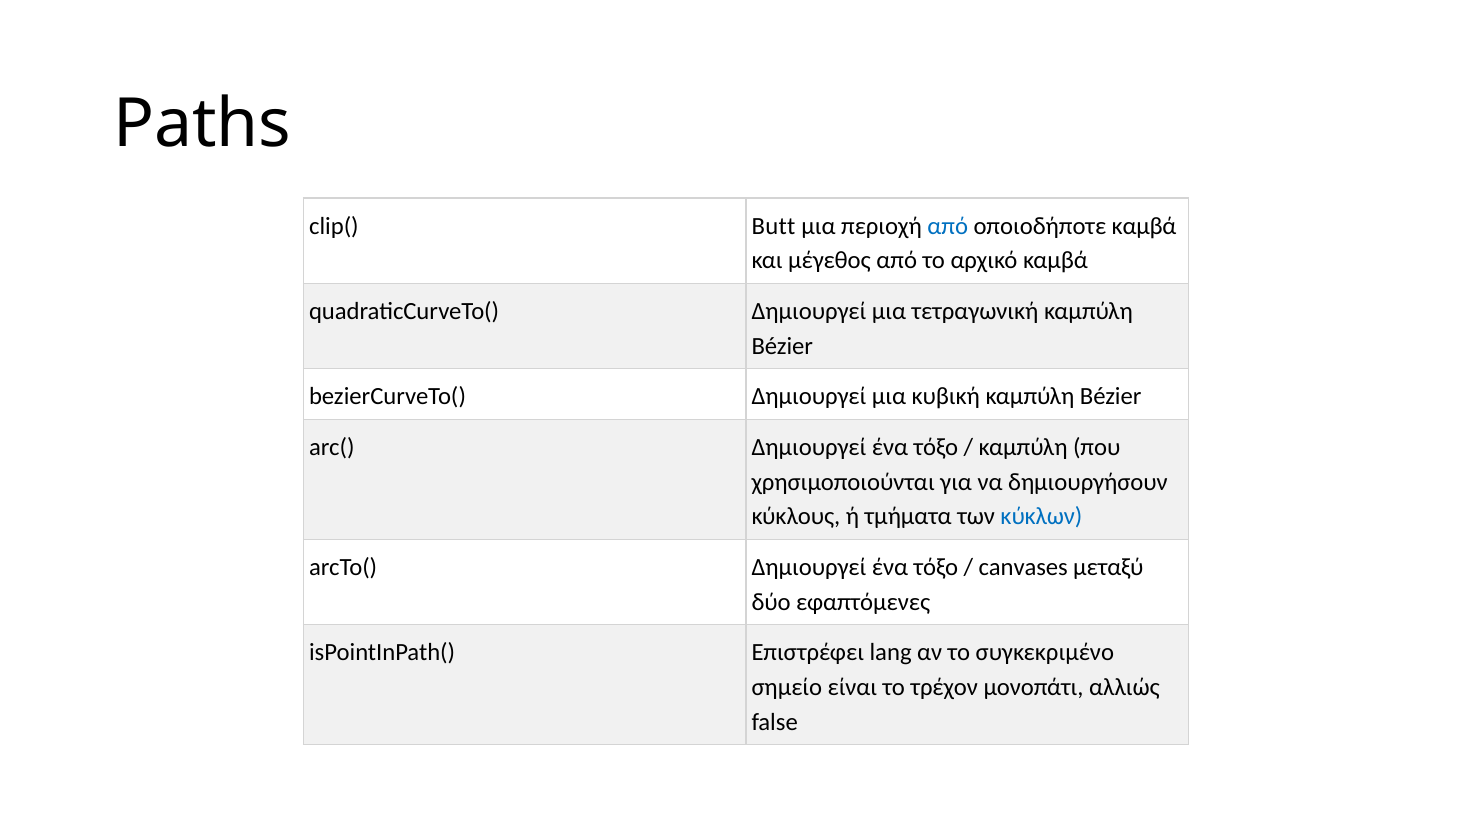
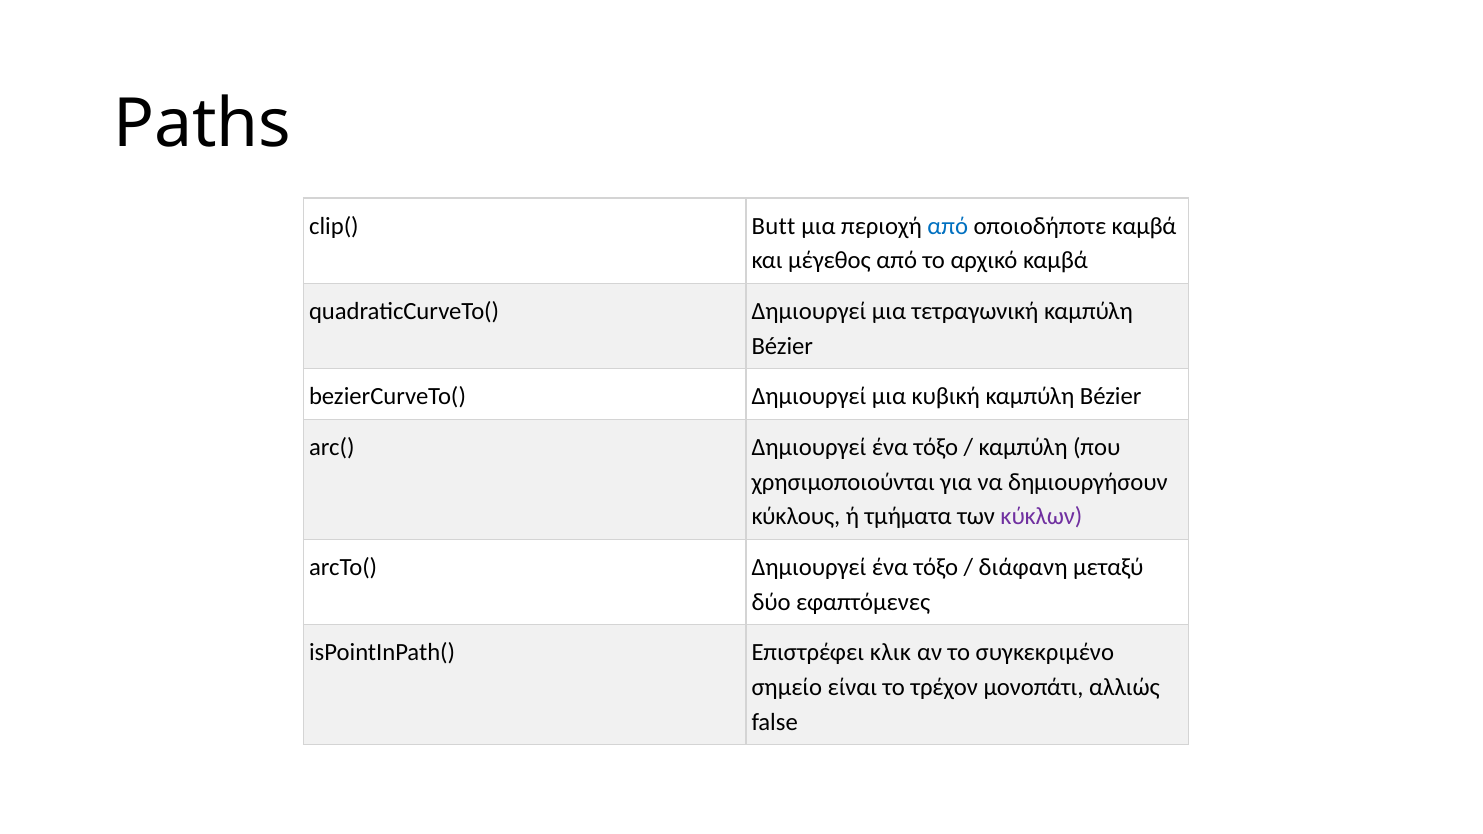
κύκλων colour: blue -> purple (1041, 517)
canvases: canvases -> διάφανη (1023, 567)
lang: lang -> κλικ (890, 653)
